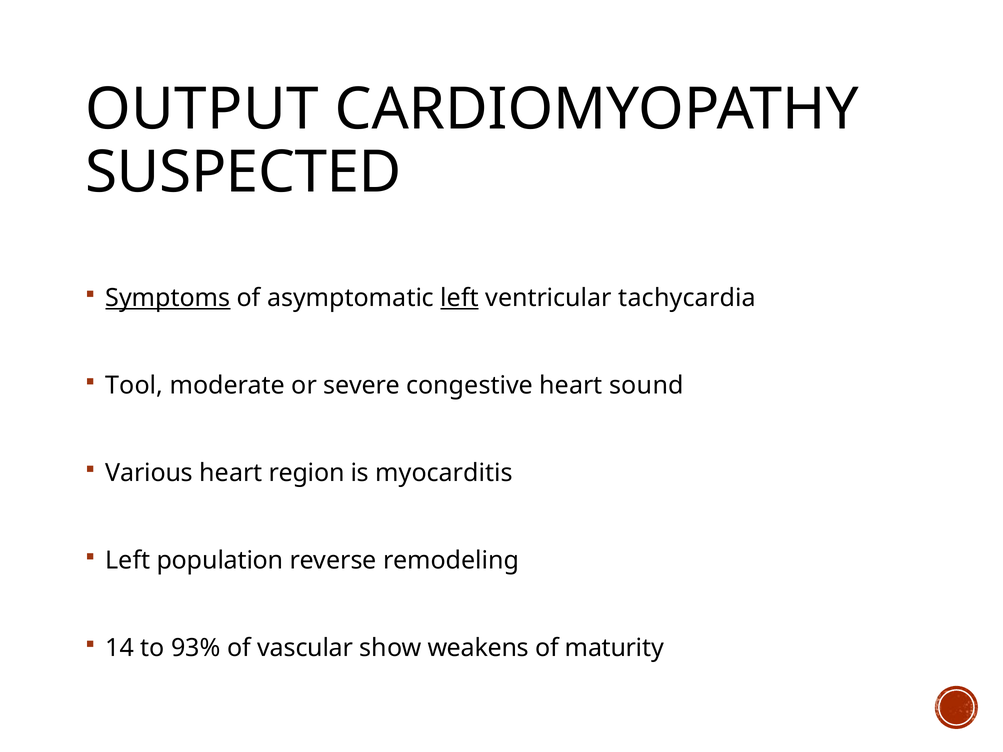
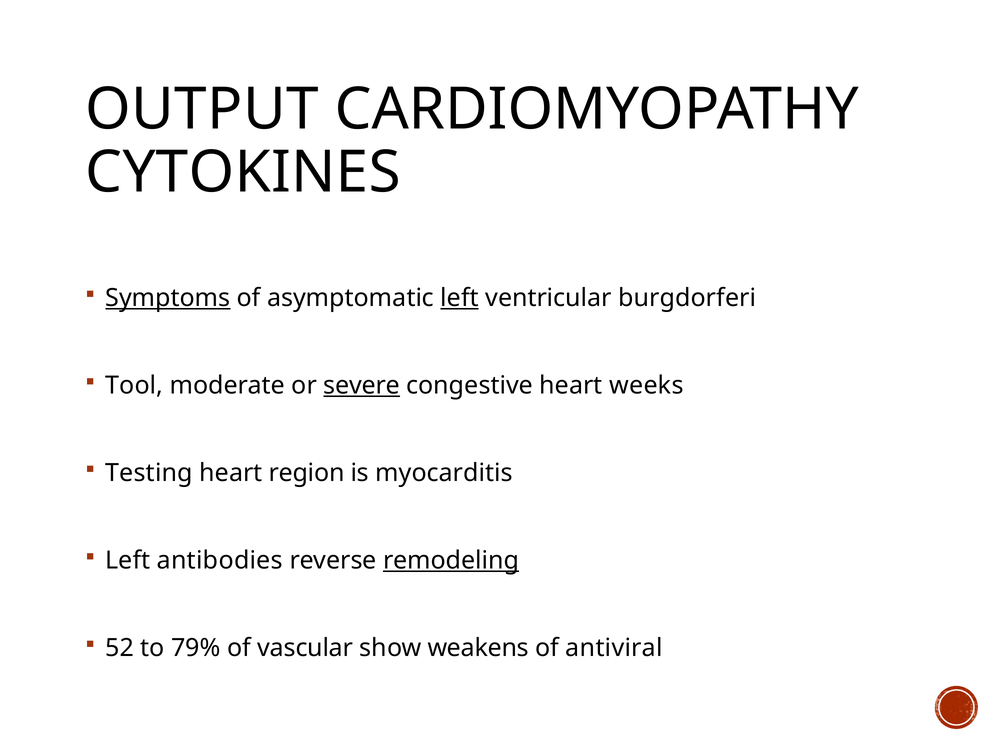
SUSPECTED: SUSPECTED -> CYTOKINES (243, 173)
tachycardia: tachycardia -> burgdorferi (687, 298)
severe underline: none -> present (362, 385)
sound: sound -> weeks (646, 385)
Various: Various -> Testing (149, 473)
population: population -> antibodies (220, 561)
remodeling underline: none -> present (451, 561)
14: 14 -> 52 (120, 648)
93%: 93% -> 79% (196, 648)
maturity: maturity -> antiviral (614, 648)
